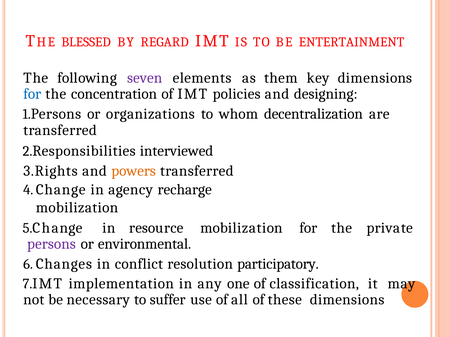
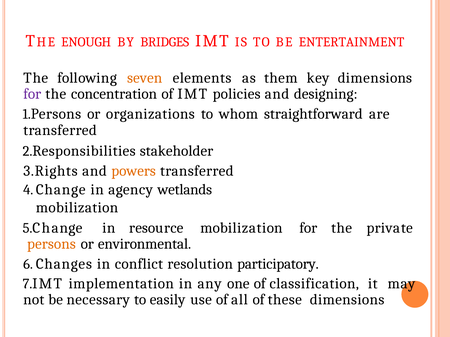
BLESSED: BLESSED -> ENOUGH (86, 42)
REGARD: REGARD -> BRIDGES (165, 42)
seven colour: purple -> orange (145, 78)
for colour: blue -> purple (32, 94)
decentralization: decentralization -> straightforward (313, 114)
interviewed: interviewed -> stakeholder (177, 151)
recharge: recharge -> wetlands (185, 190)
persons colour: purple -> orange (51, 244)
suffer: suffer -> easily (168, 300)
